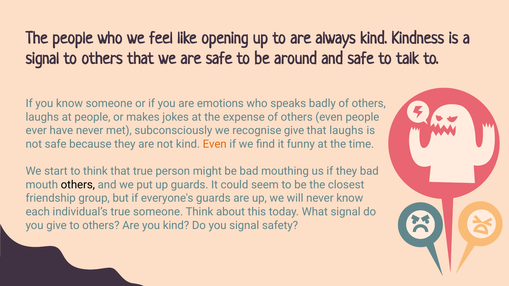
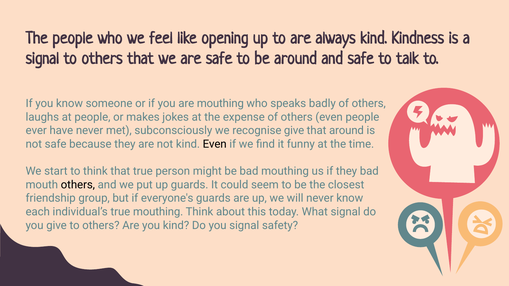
are emotions: emotions -> mouthing (220, 104)
that laughs: laughs -> around (346, 131)
Even colour: orange -> black (215, 144)
true someone: someone -> mouthing (158, 212)
